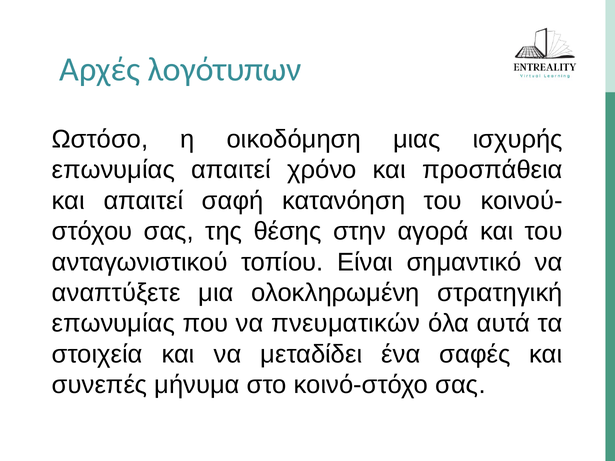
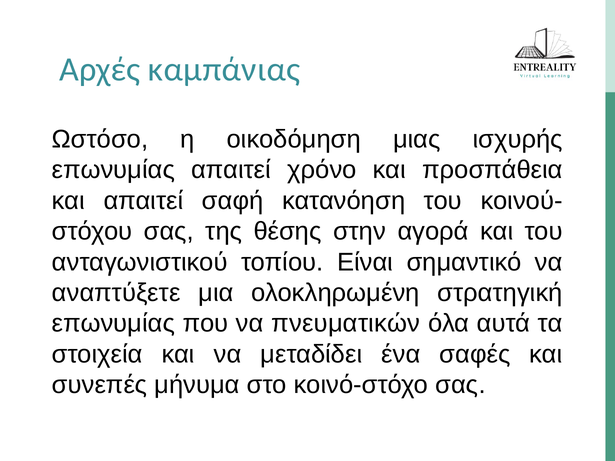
λογότυπων: λογότυπων -> καμπάνιας (224, 70)
